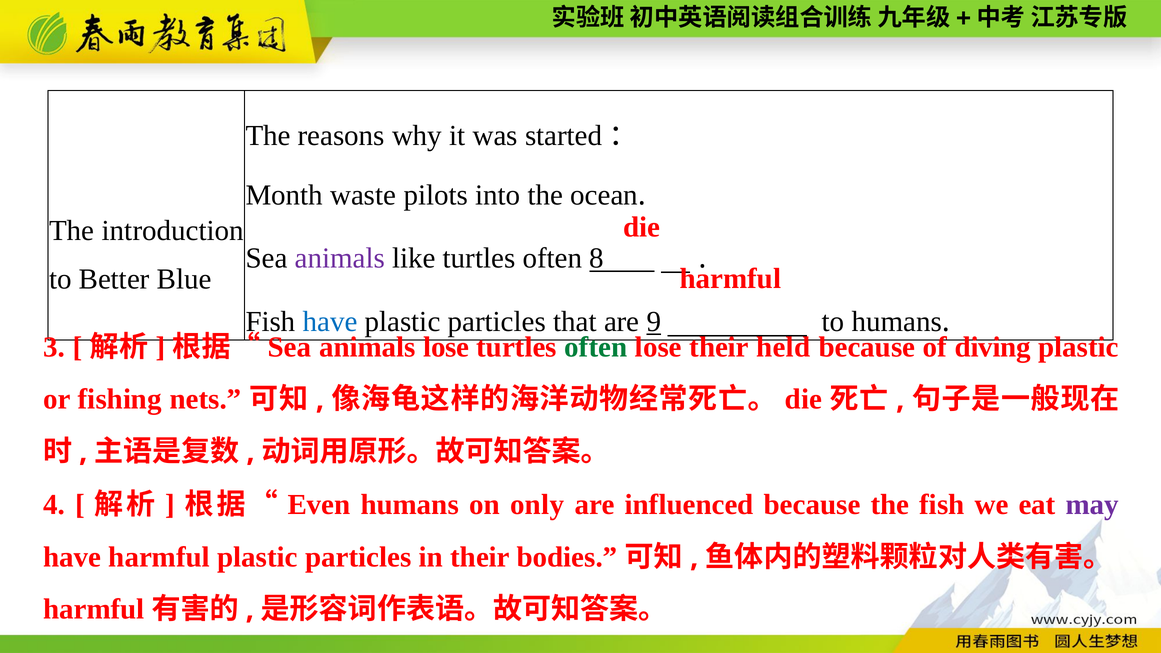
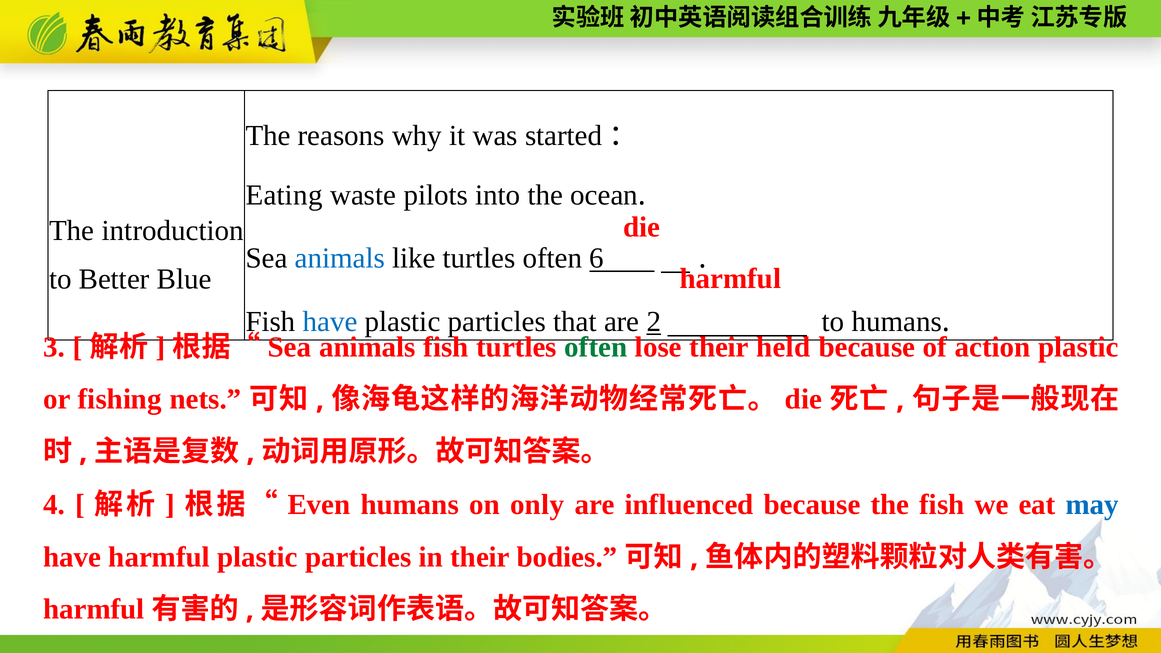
Month: Month -> Eating (284, 195)
animals colour: purple -> blue (340, 258)
8: 8 -> 6 (597, 258)
9: 9 -> 2 (654, 322)
animals lose: lose -> fish (446, 347)
diving: diving -> action (993, 347)
may colour: purple -> blue (1092, 505)
